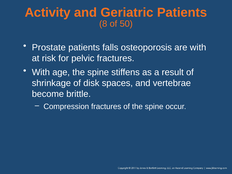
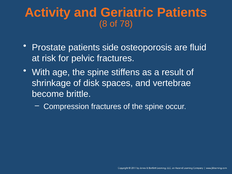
50: 50 -> 78 (126, 24)
falls: falls -> side (110, 47)
are with: with -> fluid (198, 47)
